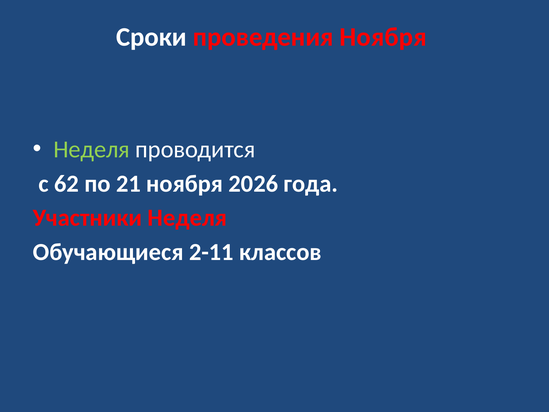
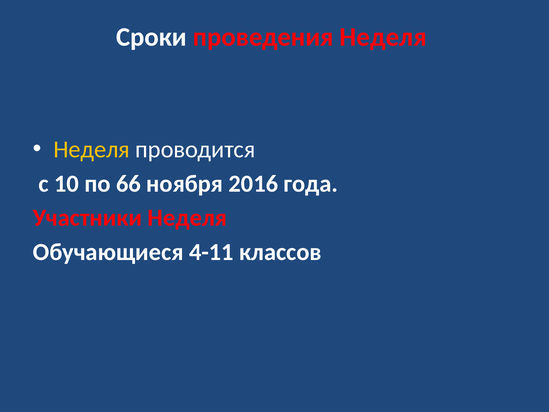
проведения Ноября: Ноября -> Неделя (383, 37)
Неделя colour: light green -> yellow (92, 149)
62: 62 -> 10 (66, 184)
21: 21 -> 66 (128, 184)
2026: 2026 -> 2016 (253, 184)
2-11: 2-11 -> 4-11 (211, 252)
